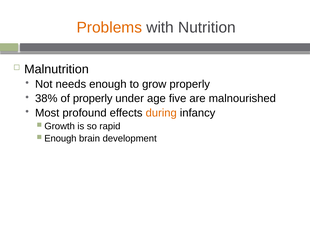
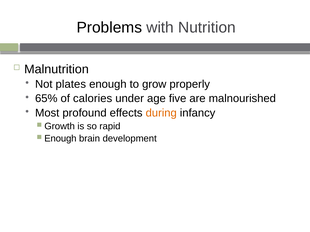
Problems colour: orange -> black (109, 28)
needs: needs -> plates (71, 84)
38%: 38% -> 65% (46, 99)
of properly: properly -> calories (93, 99)
